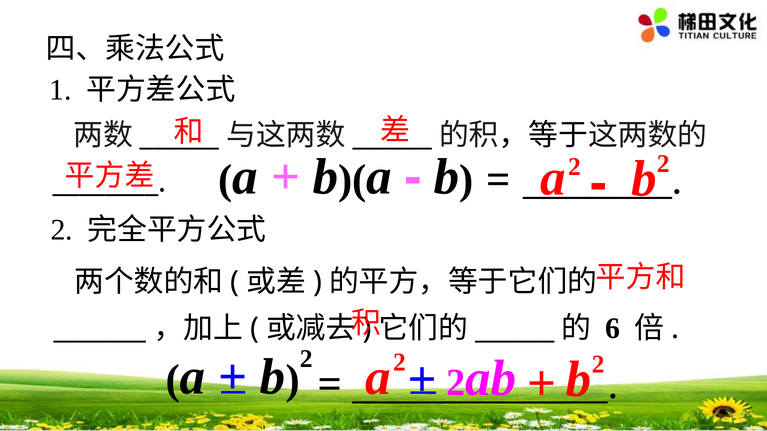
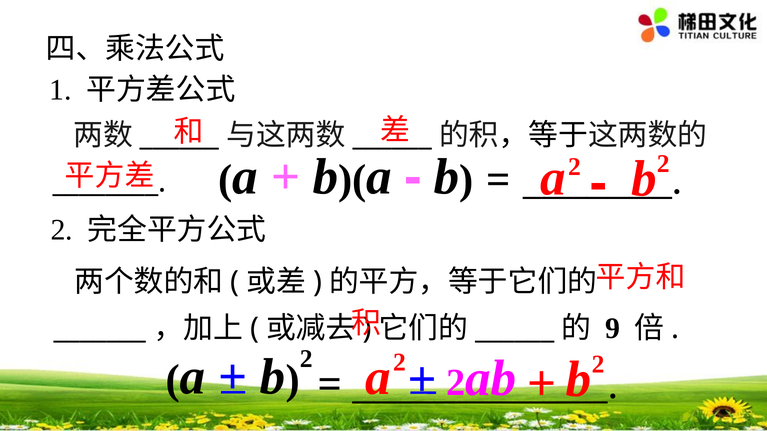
6: 6 -> 9 (612, 329)
